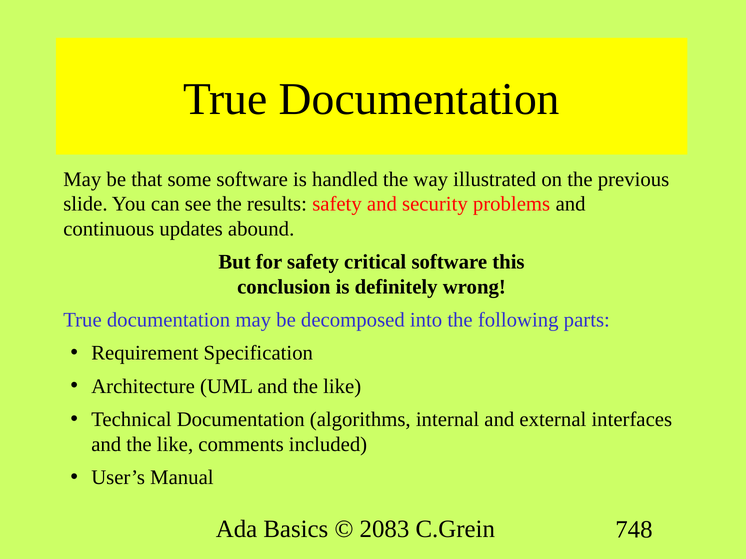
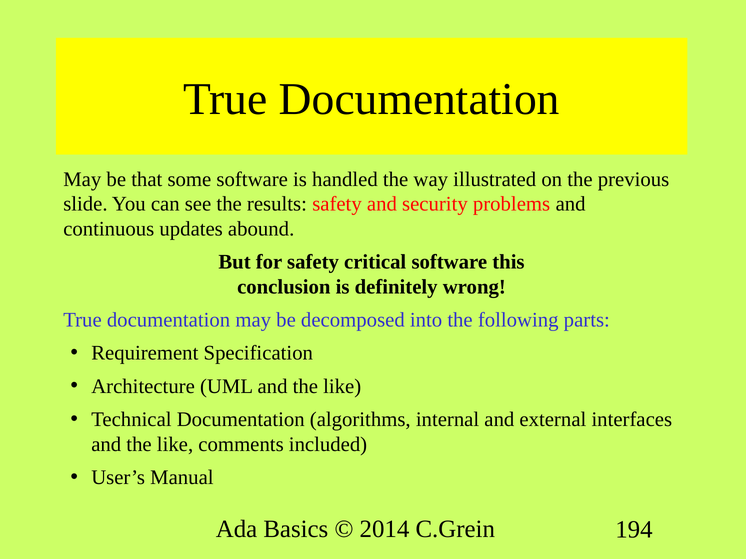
2083: 2083 -> 2014 (384, 529)
748: 748 -> 194 (634, 530)
